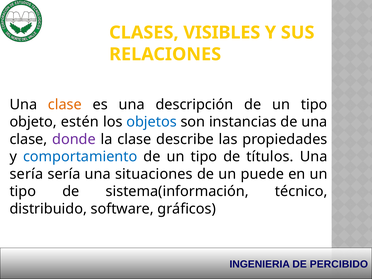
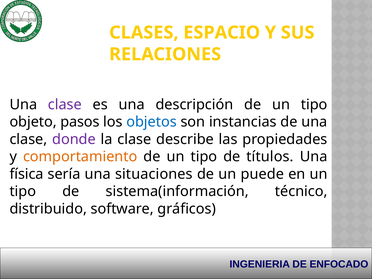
VISIBLES: VISIBLES -> ESPACIO (222, 33)
clase colour: orange -> purple (65, 105)
estén: estén -> pasos (80, 122)
comportamiento colour: blue -> orange (80, 157)
sería: sería -> física (27, 174)
PERCIBIDO: PERCIBIDO -> ENFOCADO (339, 264)
